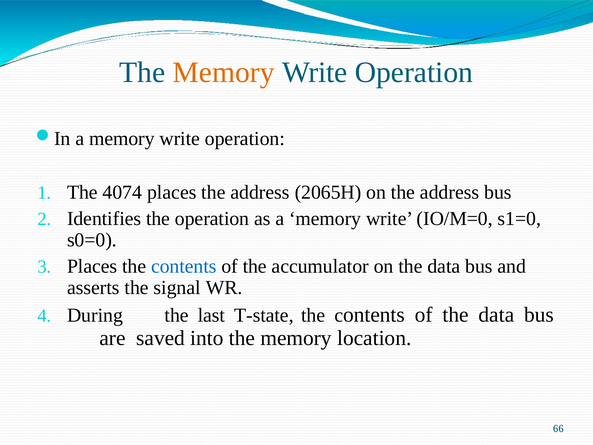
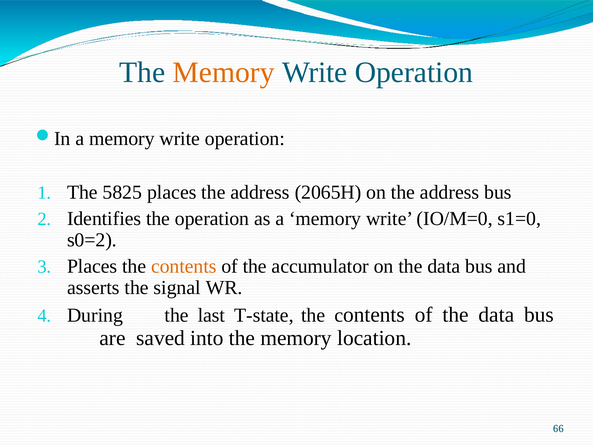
4074: 4074 -> 5825 (122, 192)
s0=0: s0=0 -> s0=2 (92, 240)
contents colour: blue -> orange (184, 266)
